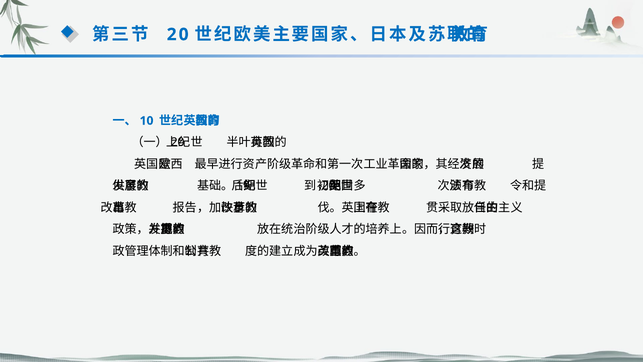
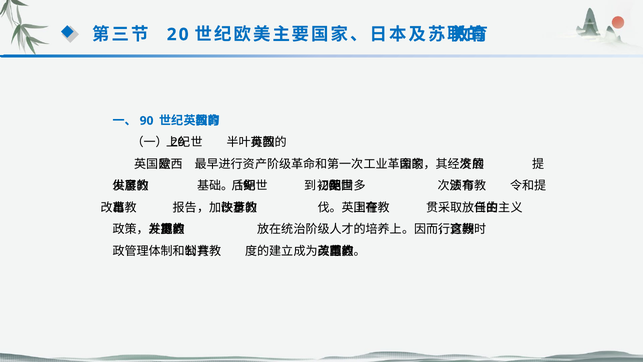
10: 10 -> 90 (147, 121)
